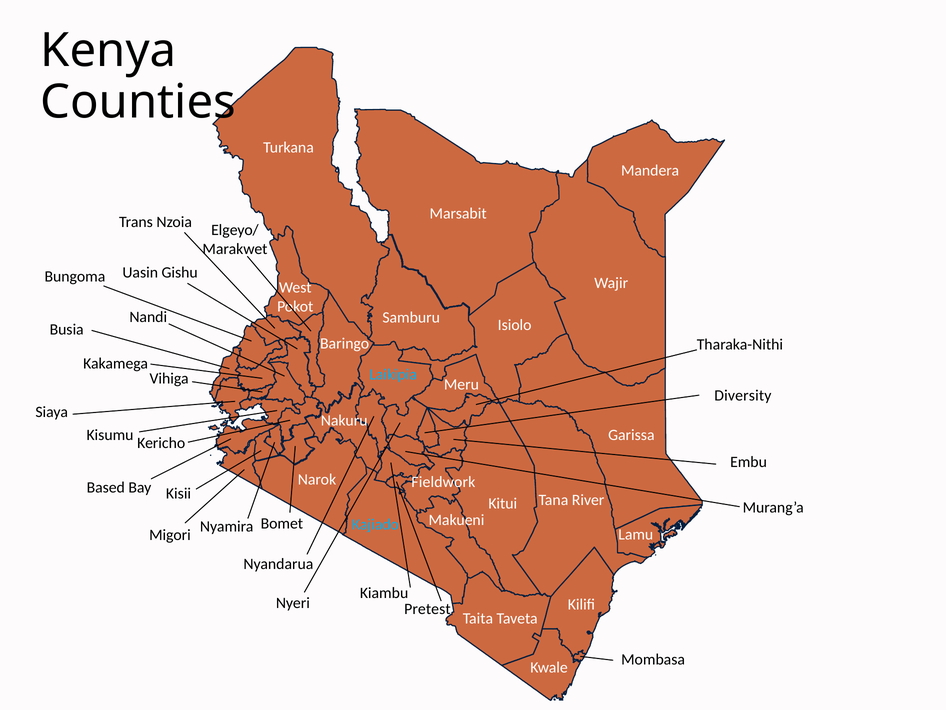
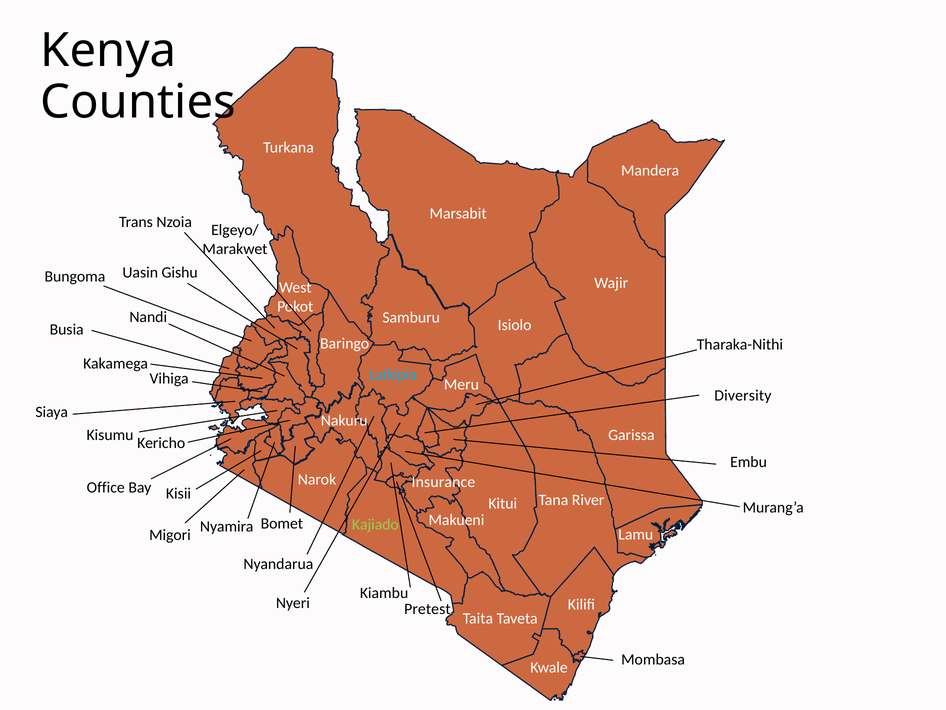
Fieldwork: Fieldwork -> Insurance (443, 482)
Based: Based -> Office (106, 487)
Kajiado colour: light blue -> light green (375, 524)
